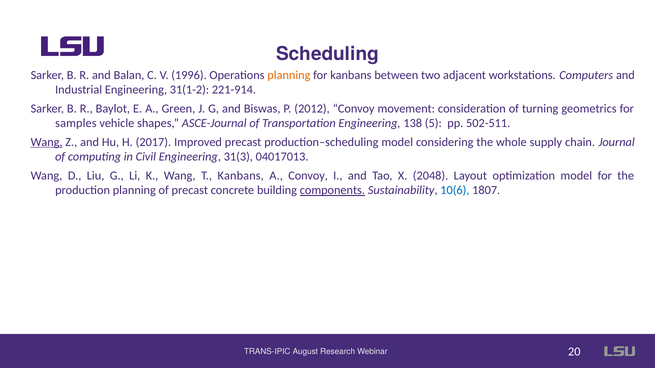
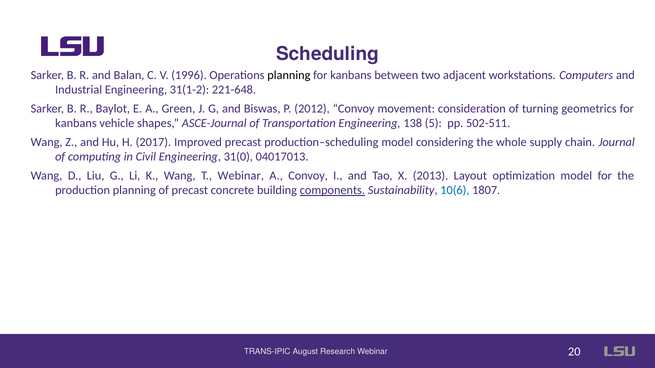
planning colour: orange -> black (289, 75)
221-914: 221-914 -> 221-648 (234, 90)
samples: samples -> kanbans (76, 123)
Wang underline: present -> none (47, 142)
31(3: 31(3 -> 31(0 (238, 157)
T Kanbans: Kanbans -> Webinar (241, 176)
2048: 2048 -> 2013 (431, 176)
